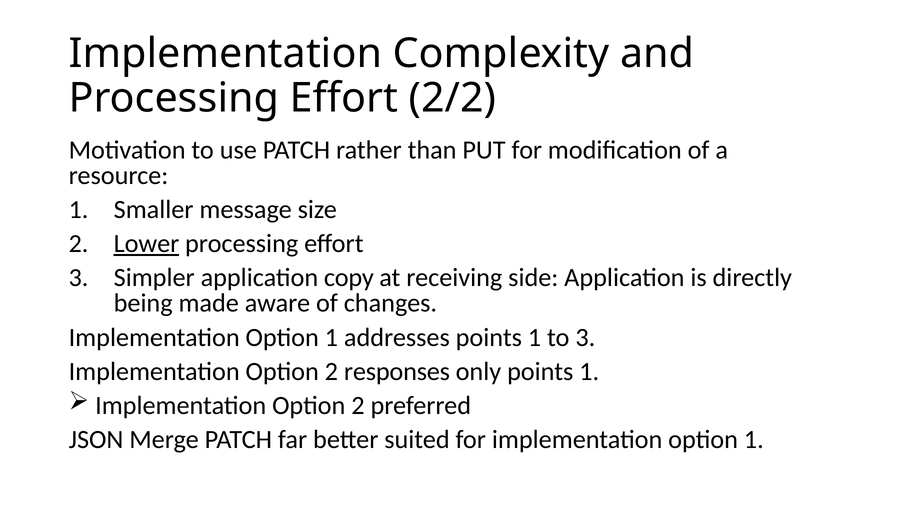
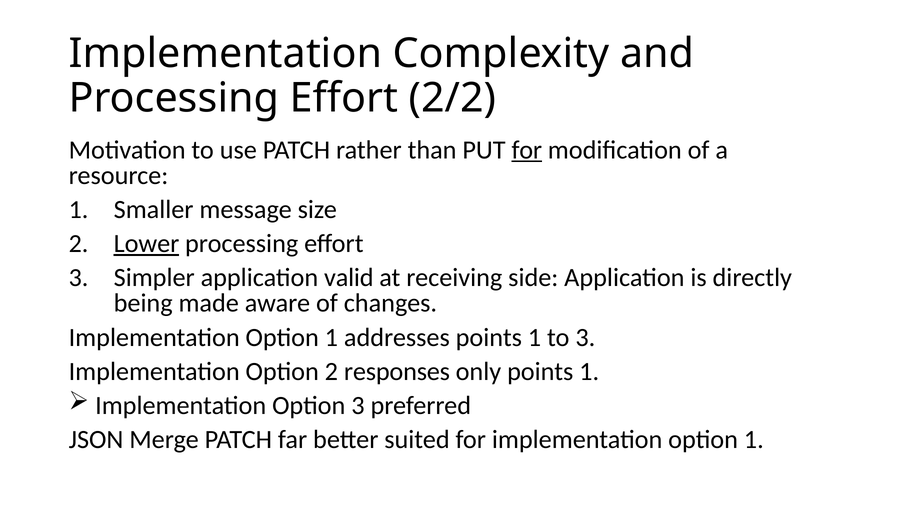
for underline: none -> present (527, 150)
copy: copy -> valid (349, 278)
2: 2 -> 3 (358, 405)
